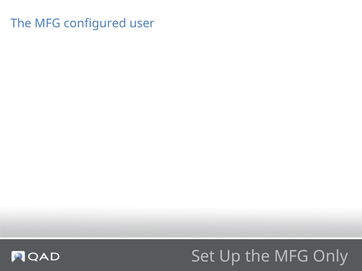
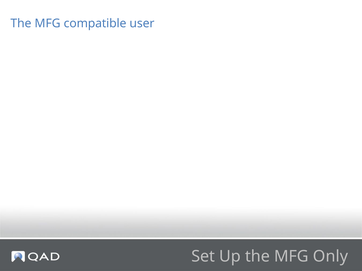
configured: configured -> compatible (95, 23)
